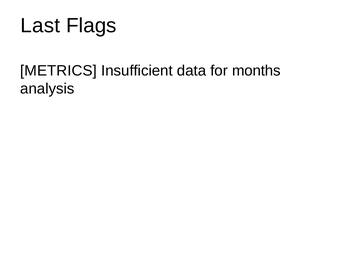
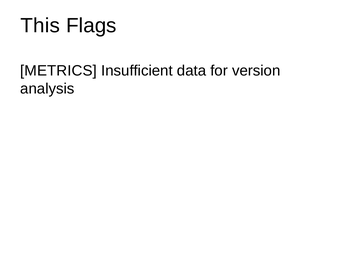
Last: Last -> This (40, 26)
months: months -> version (256, 71)
